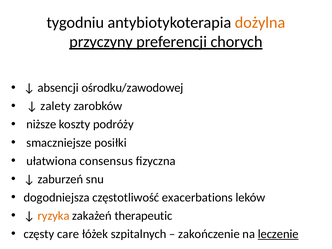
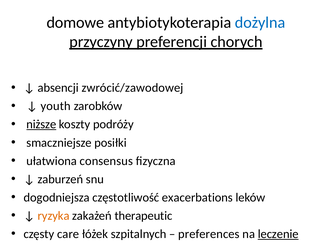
tygodniu: tygodniu -> domowe (75, 22)
dożylna colour: orange -> blue (260, 22)
ośrodku/zawodowej: ośrodku/zawodowej -> zwrócić/zawodowej (132, 88)
zalety: zalety -> youth (56, 106)
niższe underline: none -> present (41, 124)
zakończenie: zakończenie -> preferences (209, 234)
